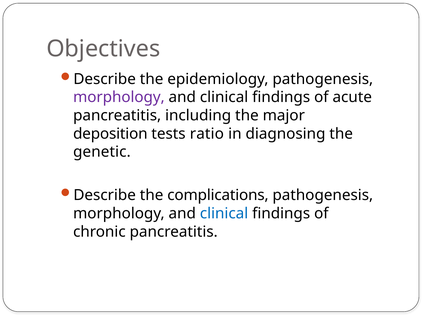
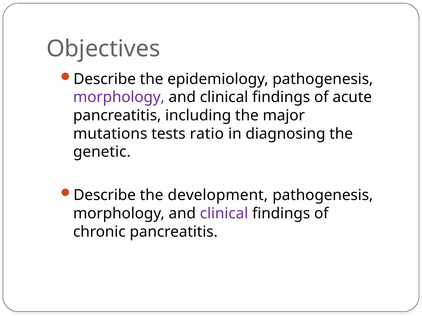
deposition: deposition -> mutations (110, 134)
complications: complications -> development (218, 196)
clinical colour: blue -> purple (224, 214)
